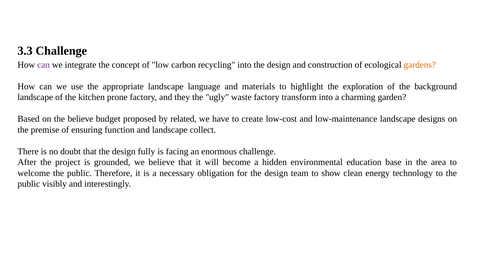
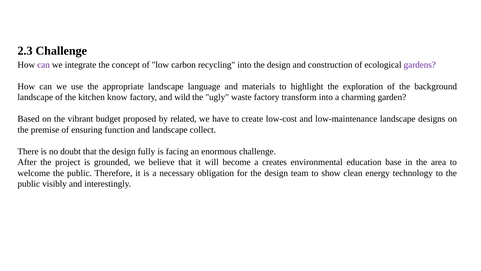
3.3: 3.3 -> 2.3 (25, 51)
gardens colour: orange -> purple (420, 65)
prone: prone -> know (117, 97)
they: they -> wild (182, 97)
the believe: believe -> vibrant (80, 119)
hidden: hidden -> creates (275, 162)
